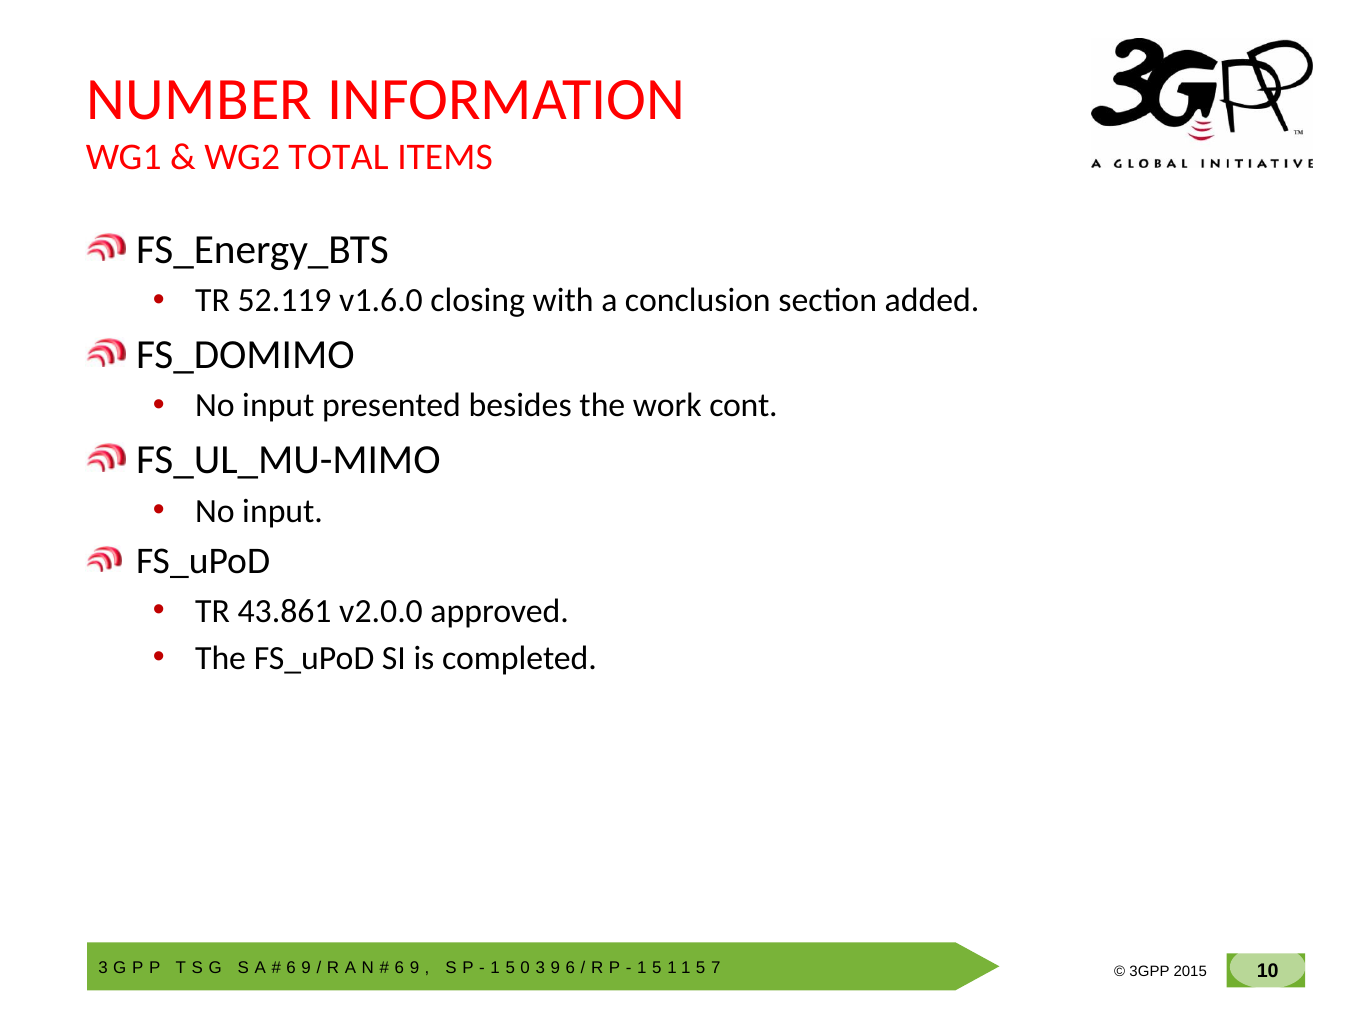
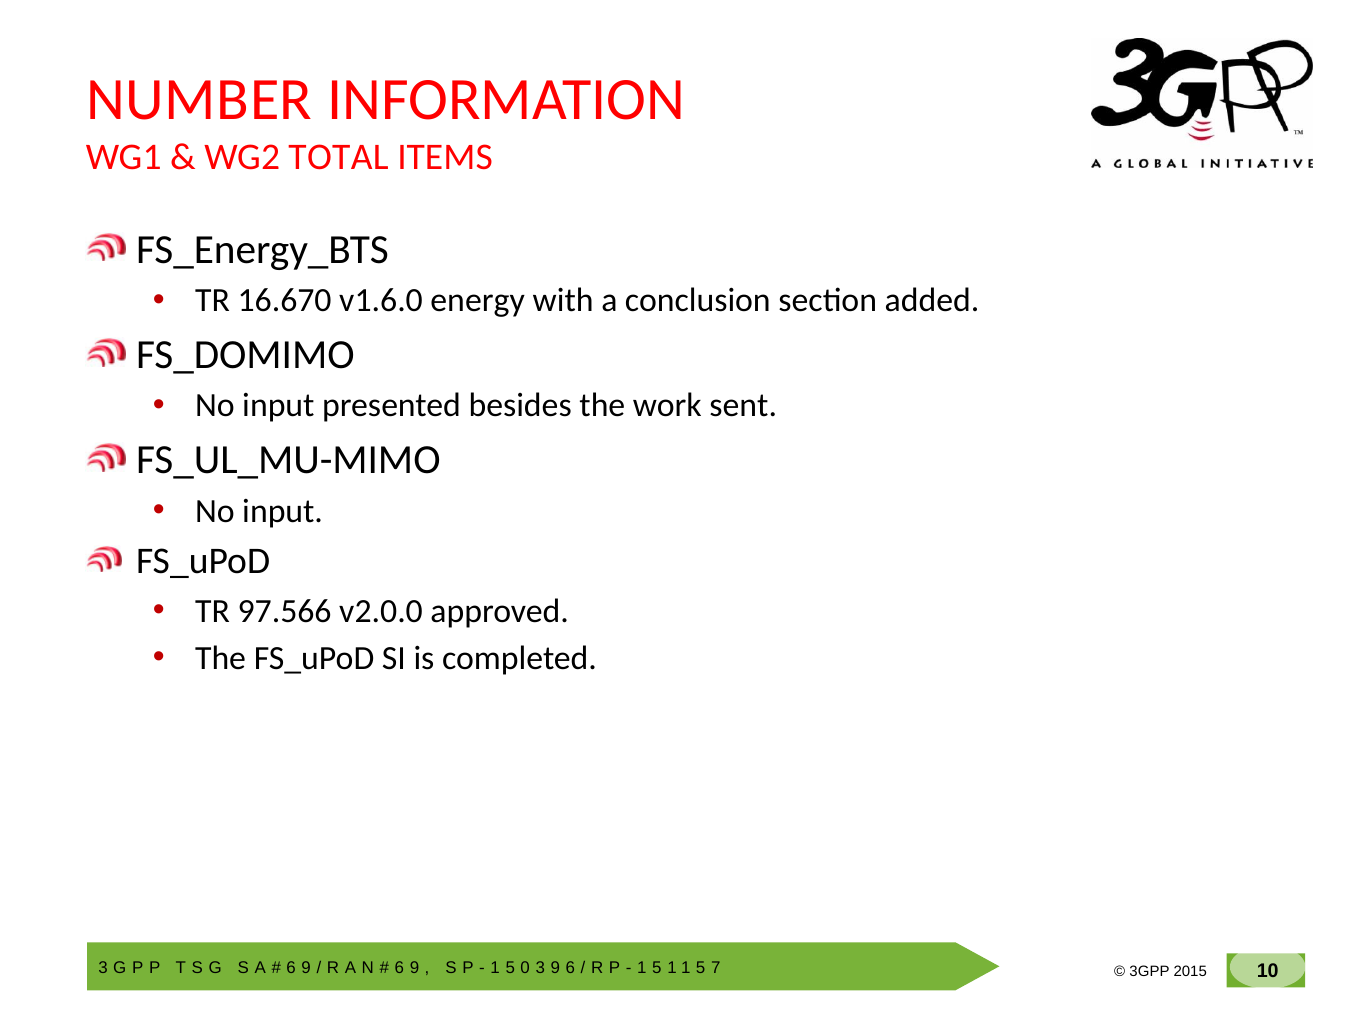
52.119: 52.119 -> 16.670 (285, 301)
closing: closing -> energy (478, 301)
cont: cont -> sent (743, 406)
43.861: 43.861 -> 97.566 (285, 611)
